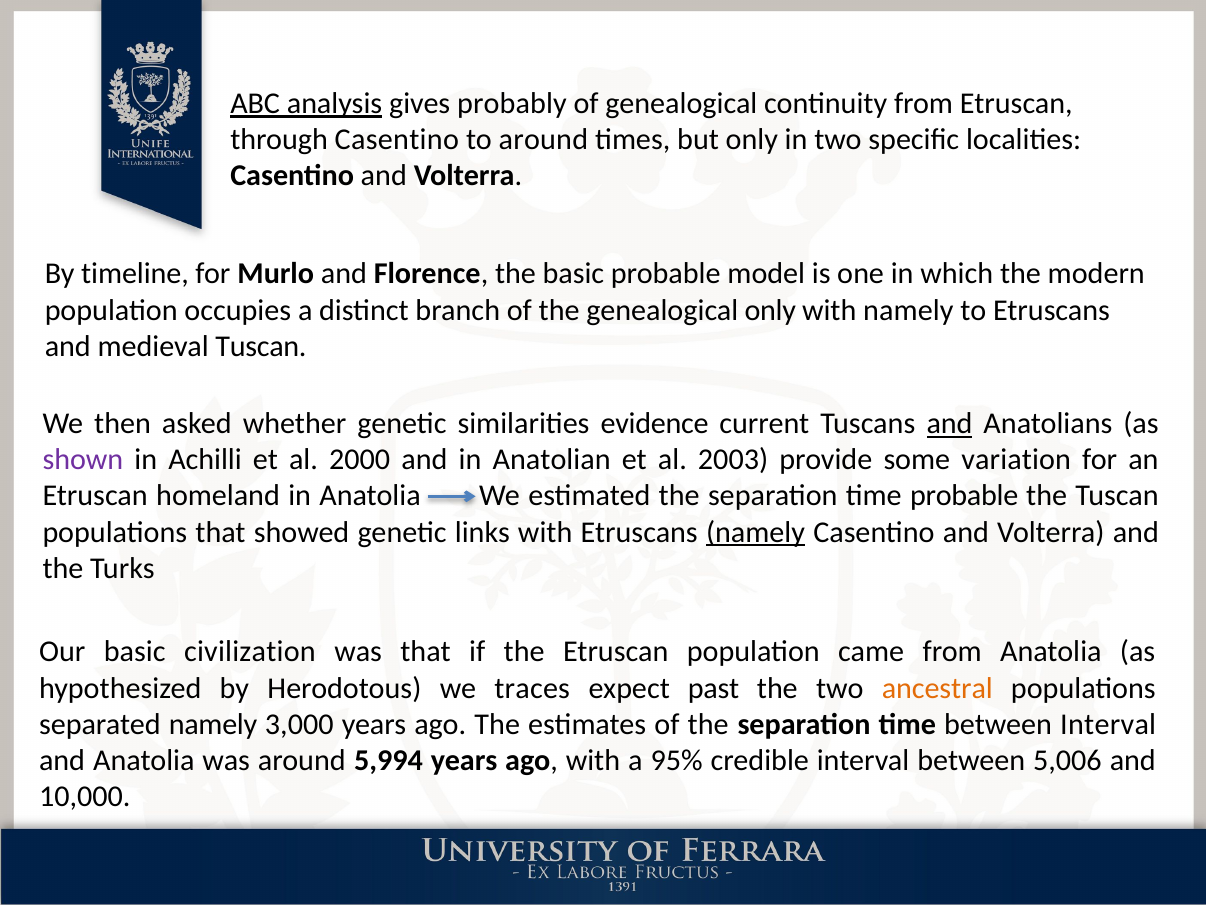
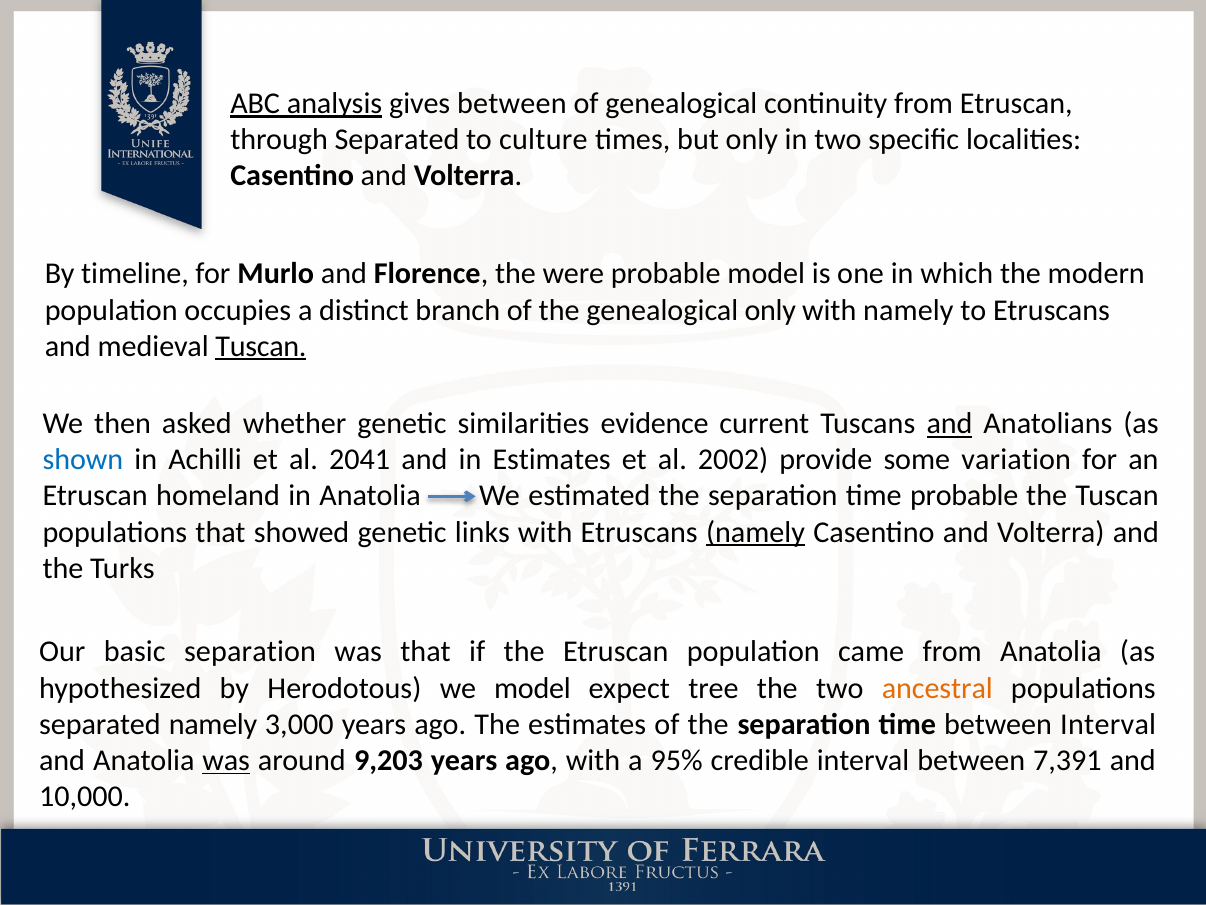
gives probably: probably -> between (512, 103)
through Casentino: Casentino -> Separated (397, 140)
to around: around -> culture (543, 140)
the basic: basic -> were (573, 274)
Tuscan underline: none -> present (261, 346)
shown colour: purple -> blue (83, 460)
2000: 2000 -> 2041 (360, 460)
in Anatolian: Anatolian -> Estimates (552, 460)
2003: 2003 -> 2002 (733, 460)
basic civilization: civilization -> separation (250, 651)
we traces: traces -> model (532, 688)
past: past -> tree (713, 688)
was underline: none -> present (226, 760)
5,994: 5,994 -> 9,203 (389, 760)
5,006: 5,006 -> 7,391 (1067, 760)
